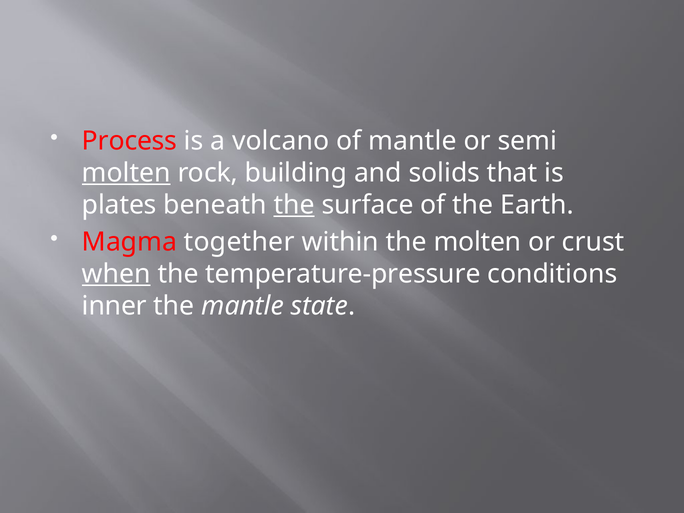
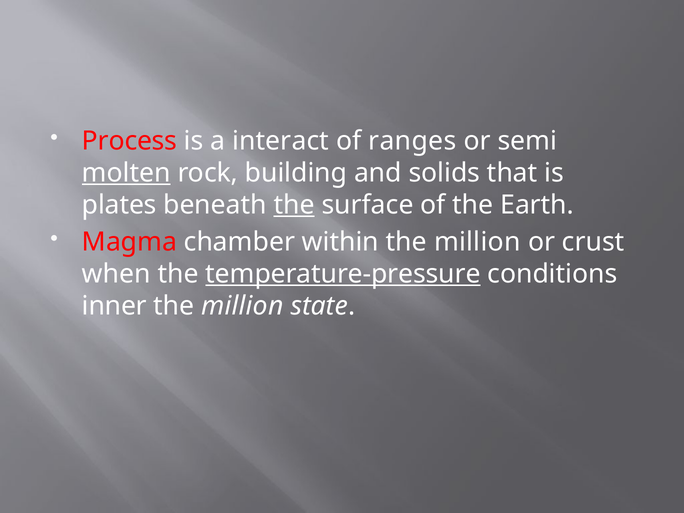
volcano: volcano -> interact (281, 141)
of mantle: mantle -> ranges (412, 141)
together: together -> chamber (239, 242)
within the molten: molten -> million (477, 242)
when underline: present -> none (116, 274)
temperature-pressure underline: none -> present (343, 274)
mantle: mantle -> million (242, 306)
